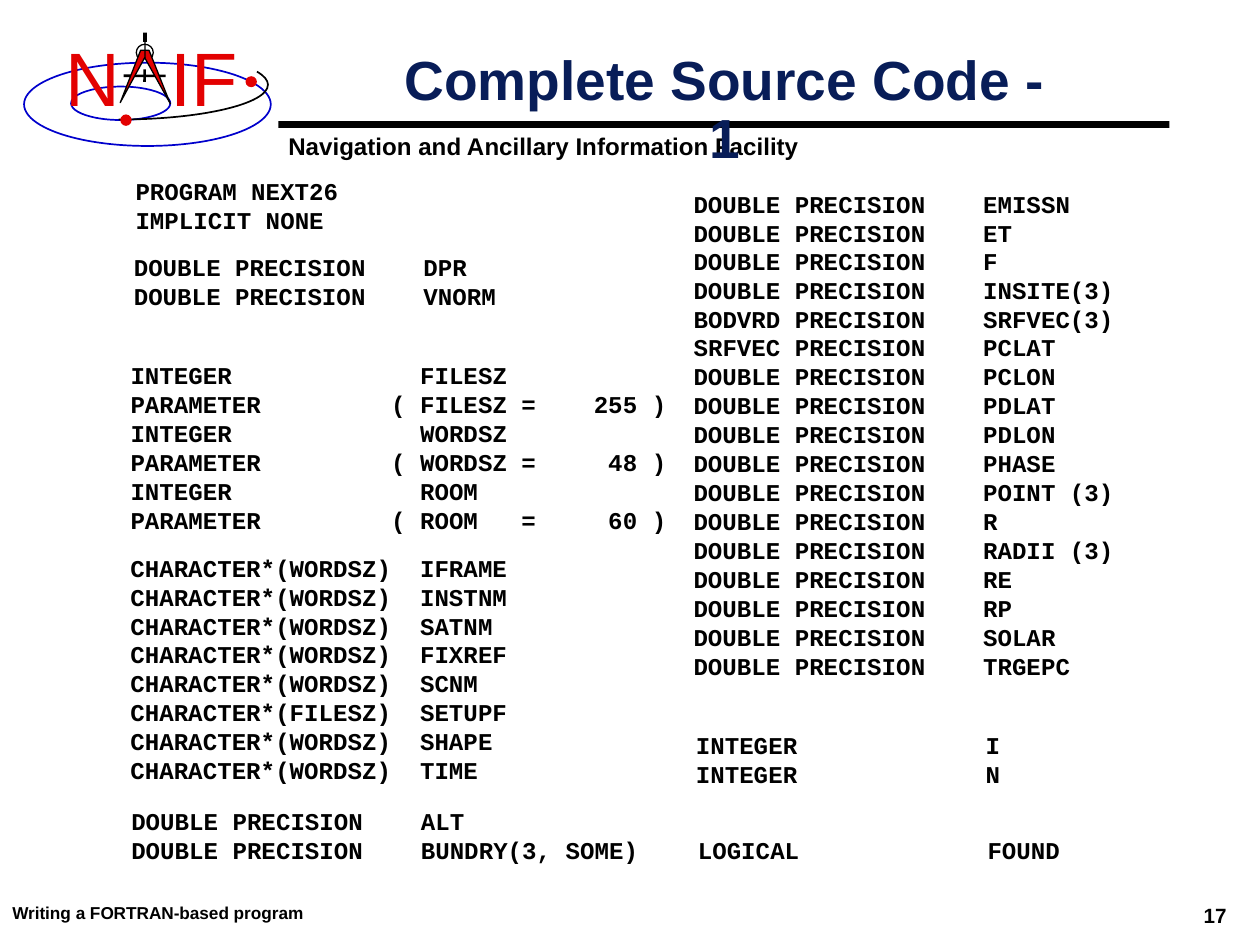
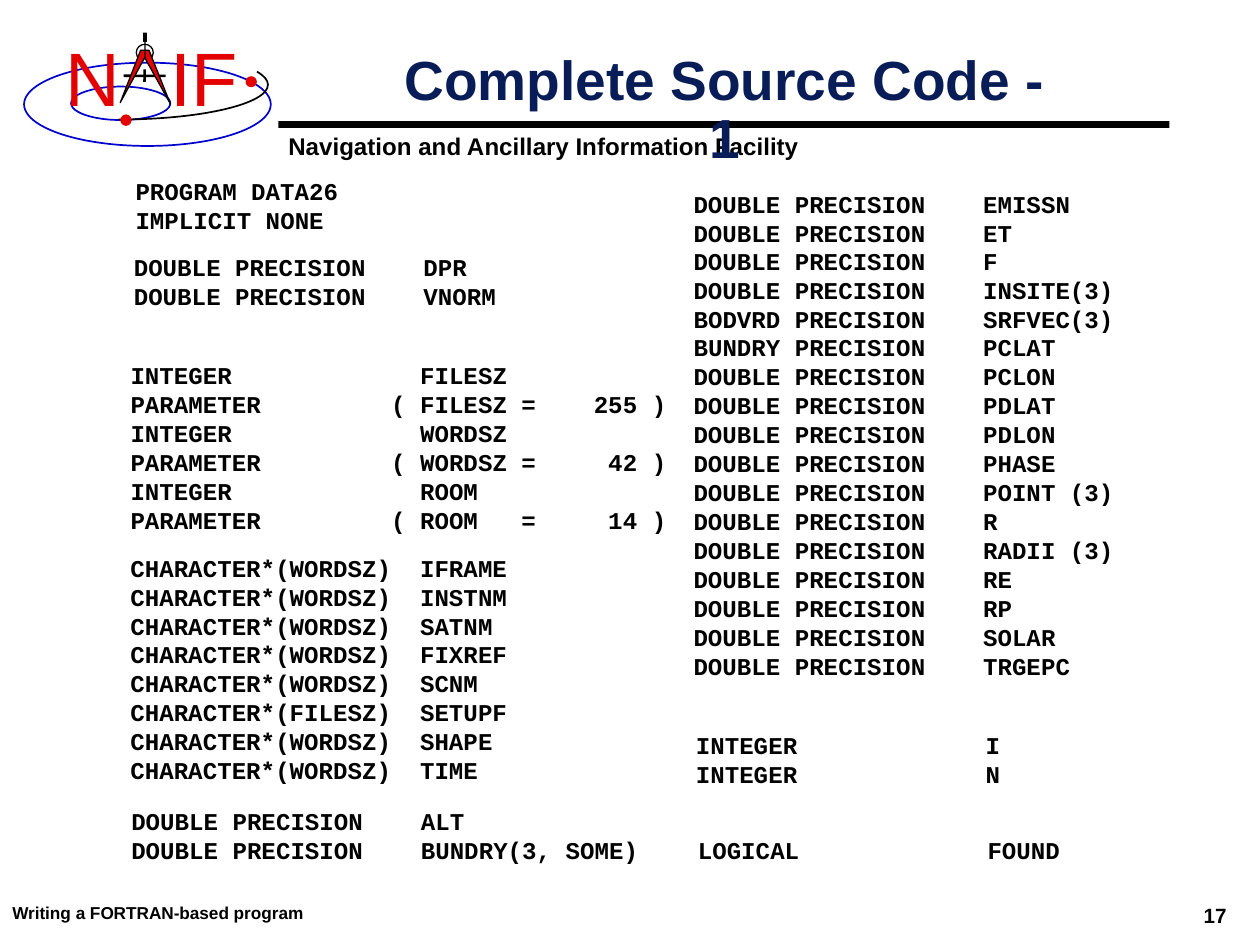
NEXT26: NEXT26 -> DATA26 (295, 193)
SRFVEC: SRFVEC -> BUNDRY (737, 349)
48: 48 -> 42 (623, 464)
60: 60 -> 14 (623, 521)
